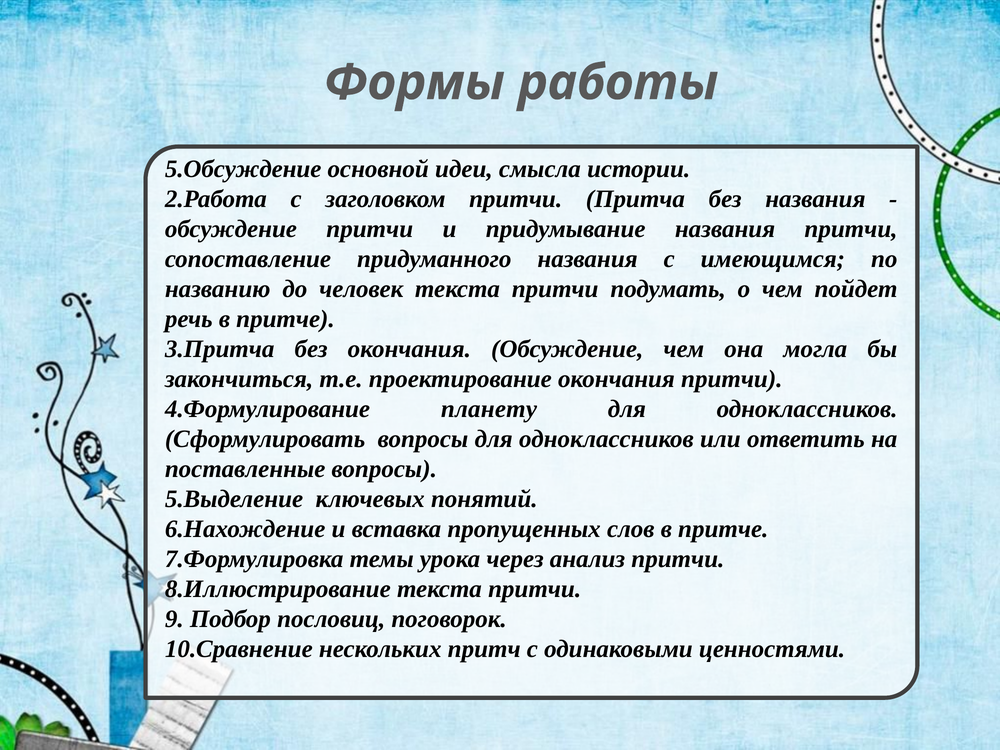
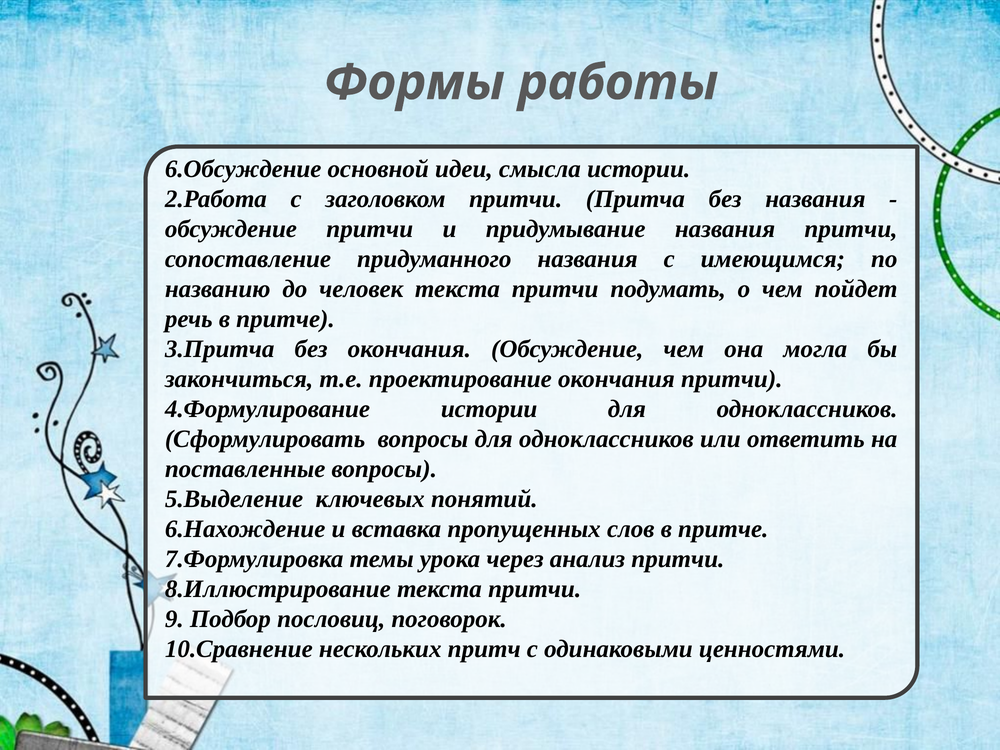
5.Обсуждение: 5.Обсуждение -> 6.Обсуждение (243, 169)
4.Формулирование планету: планету -> истории (489, 409)
